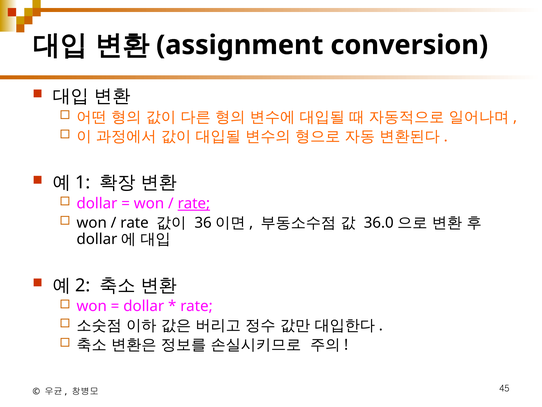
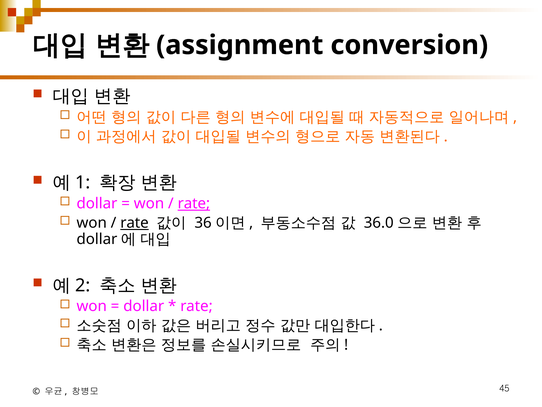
rate underline: none -> present (134, 223)
